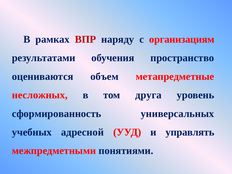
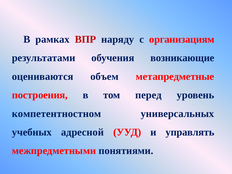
пространство: пространство -> возникающие (182, 58)
несложных: несложных -> построения (40, 95)
друга: друга -> перед (148, 95)
сформированность: сформированность -> компетентностном (57, 114)
